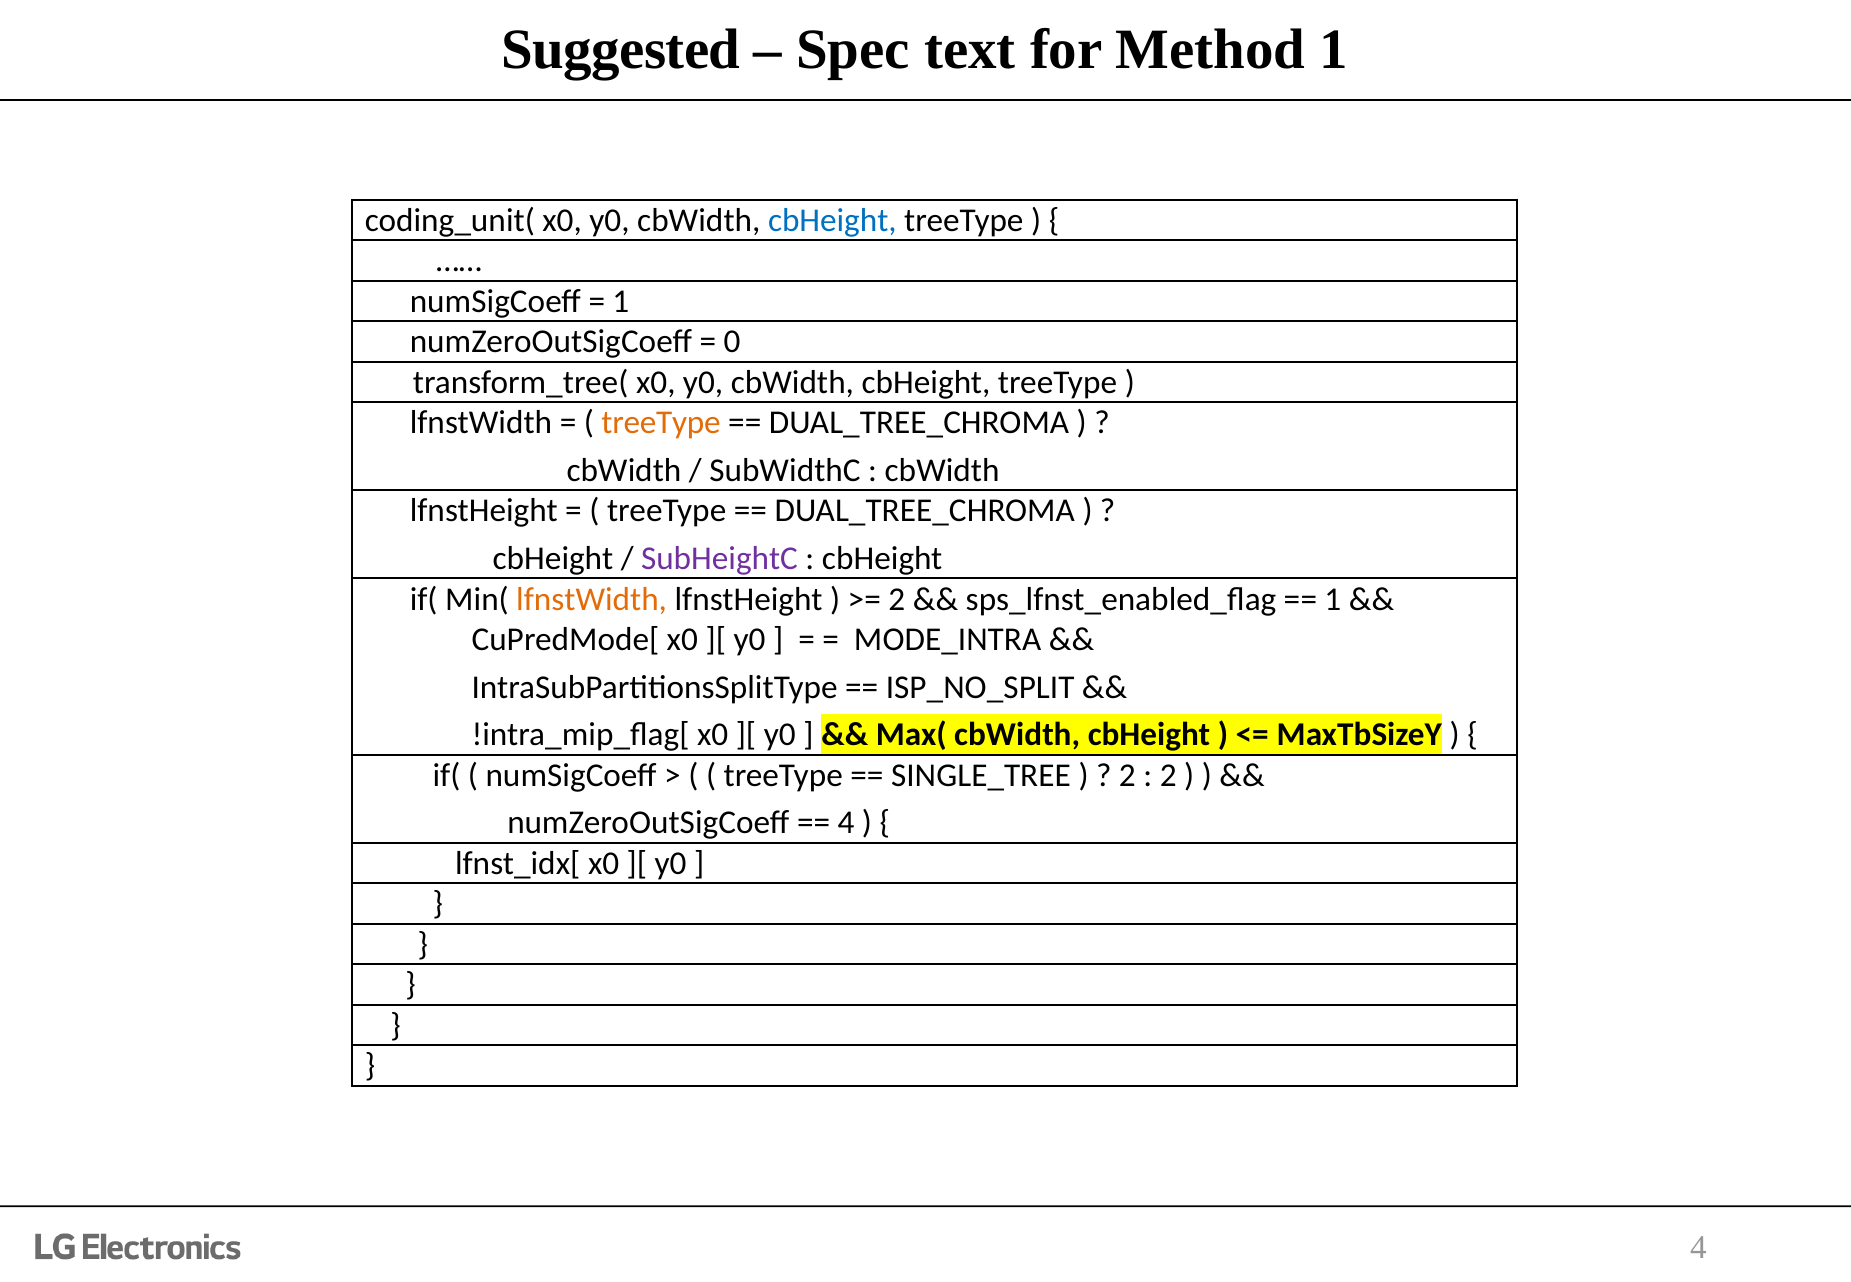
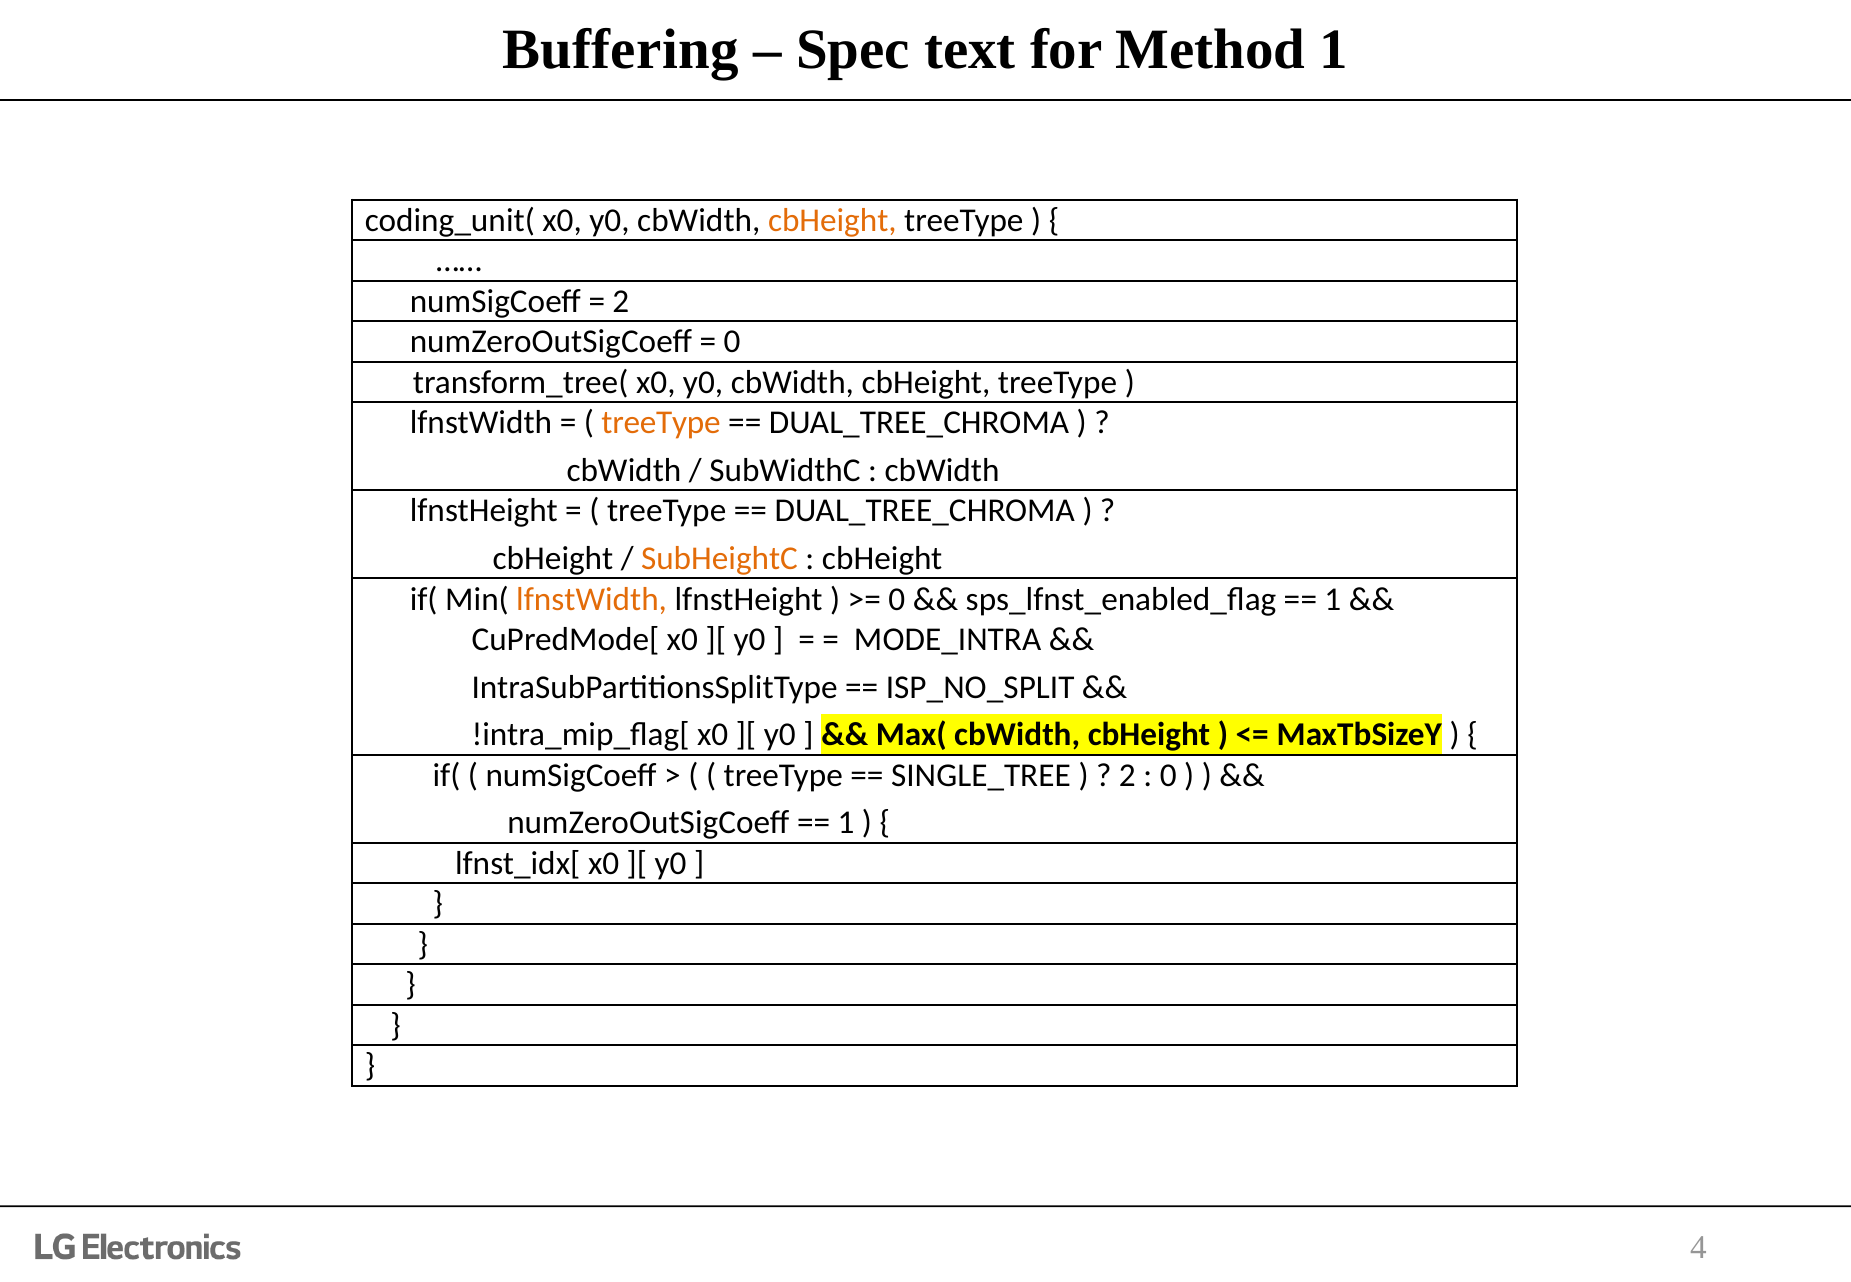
Suggested: Suggested -> Buffering (620, 50)
cbHeight colour: blue -> orange (832, 220)
1: 1 -> 2 (621, 301)
SubHeightC colour: purple -> orange (719, 558)
2: 2 -> 0 (897, 599)
2: 2 -> 0 (1168, 775)
4: 4 -> 1 (846, 822)
